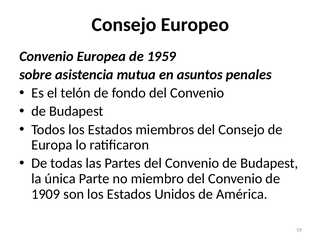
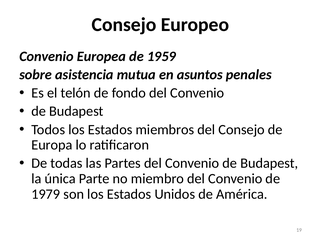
1909: 1909 -> 1979 (46, 194)
